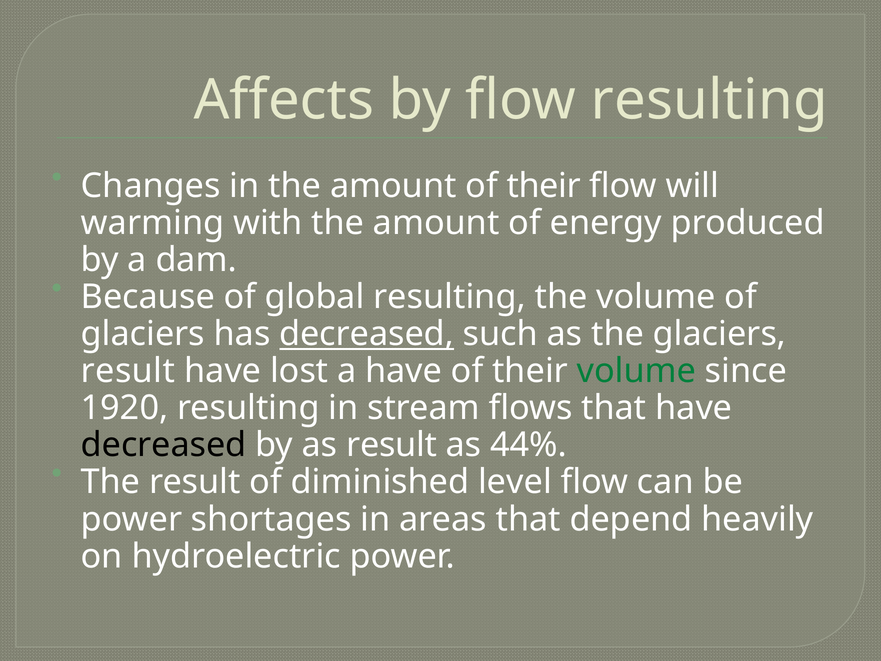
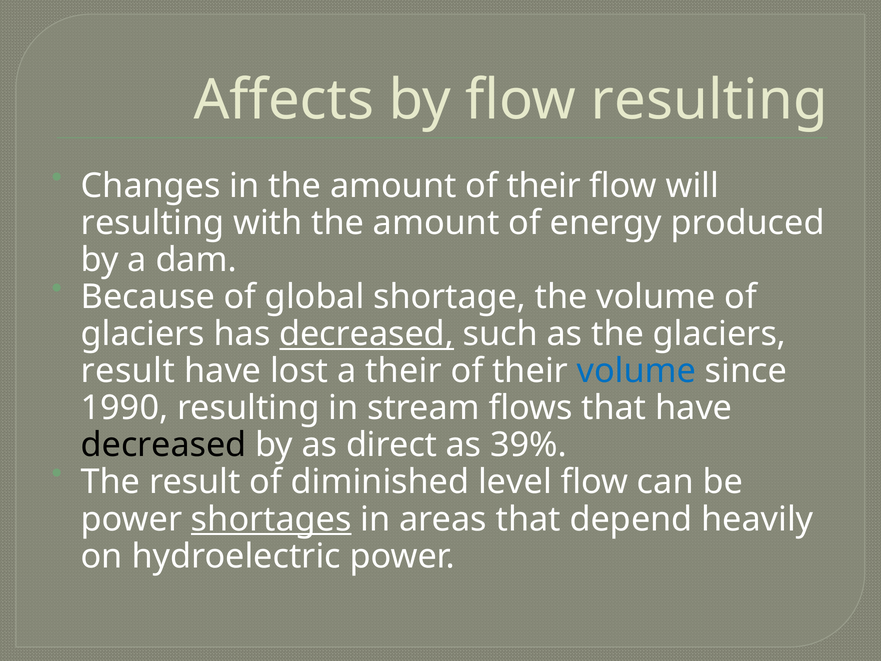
warming: warming -> resulting (153, 223)
global resulting: resulting -> shortage (450, 297)
a have: have -> their (404, 371)
volume colour: green -> blue (636, 371)
1920: 1920 -> 1990 (125, 408)
as result: result -> direct (392, 445)
44%: 44% -> 39% (529, 445)
shortages underline: none -> present (271, 519)
